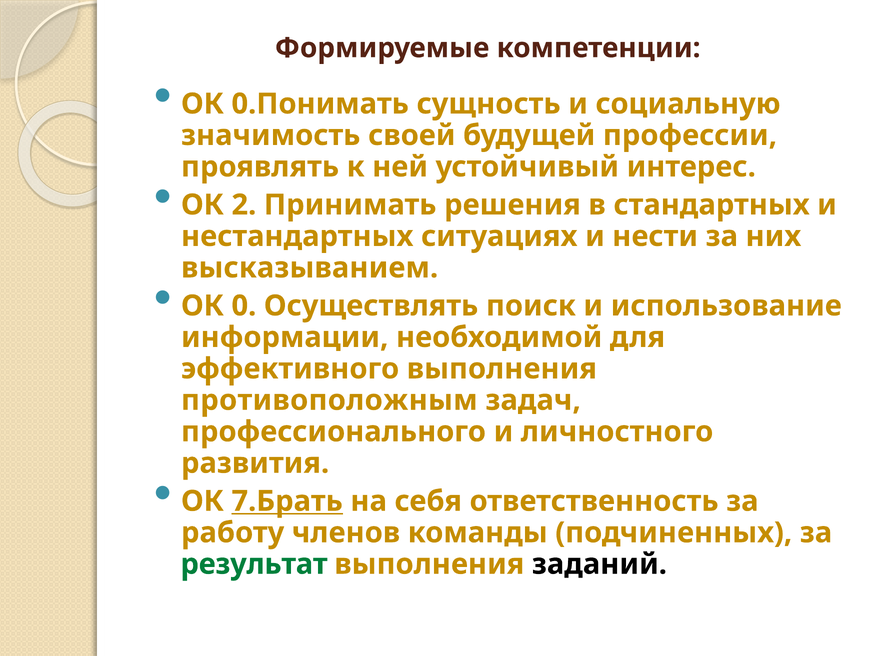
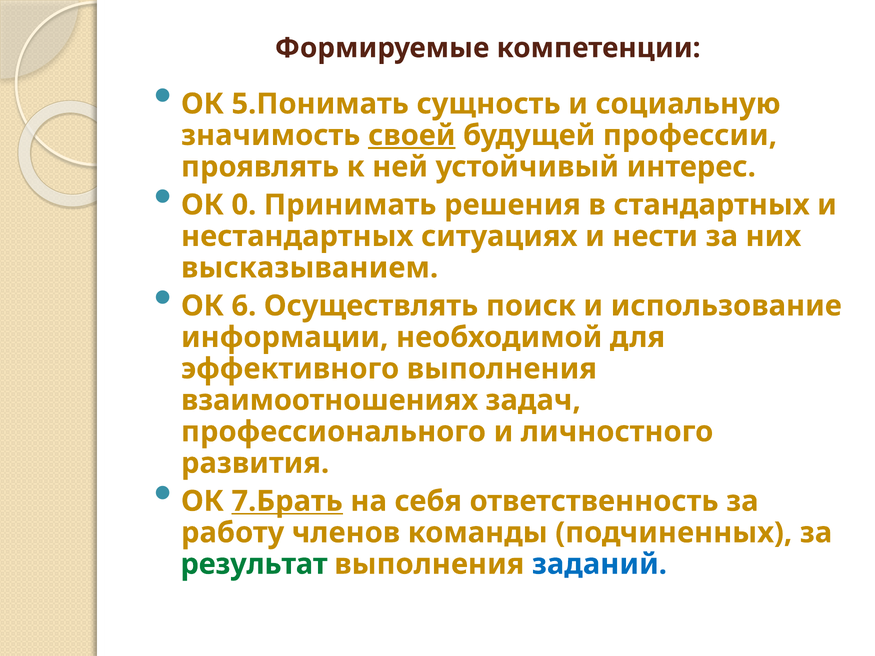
0.Понимать: 0.Понимать -> 5.Понимать (320, 104)
своей underline: none -> present (412, 135)
2: 2 -> 0 (244, 205)
0: 0 -> 6 (244, 306)
противоположным: противоположным -> взаимоотношениях (330, 400)
заданий colour: black -> blue (599, 564)
